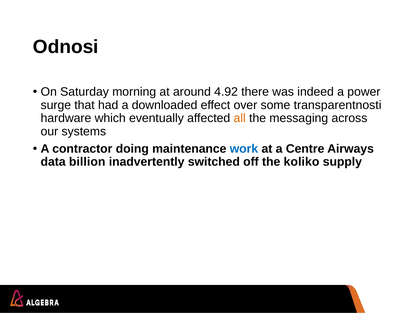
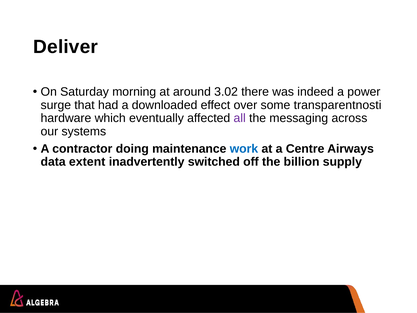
Odnosi: Odnosi -> Deliver (66, 47)
4.92: 4.92 -> 3.02 (226, 92)
all colour: orange -> purple (240, 118)
billion: billion -> extent (87, 162)
koliko: koliko -> billion (302, 162)
